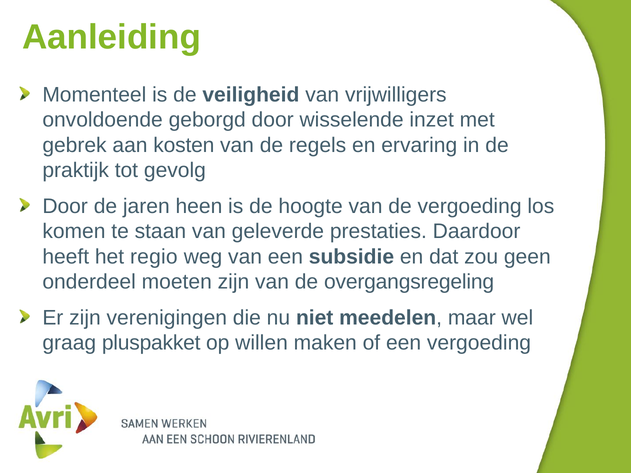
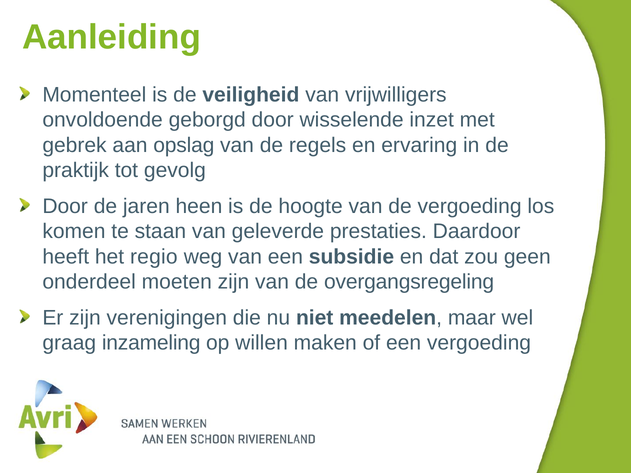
kosten: kosten -> opslag (184, 145)
pluspakket: pluspakket -> inzameling (151, 343)
